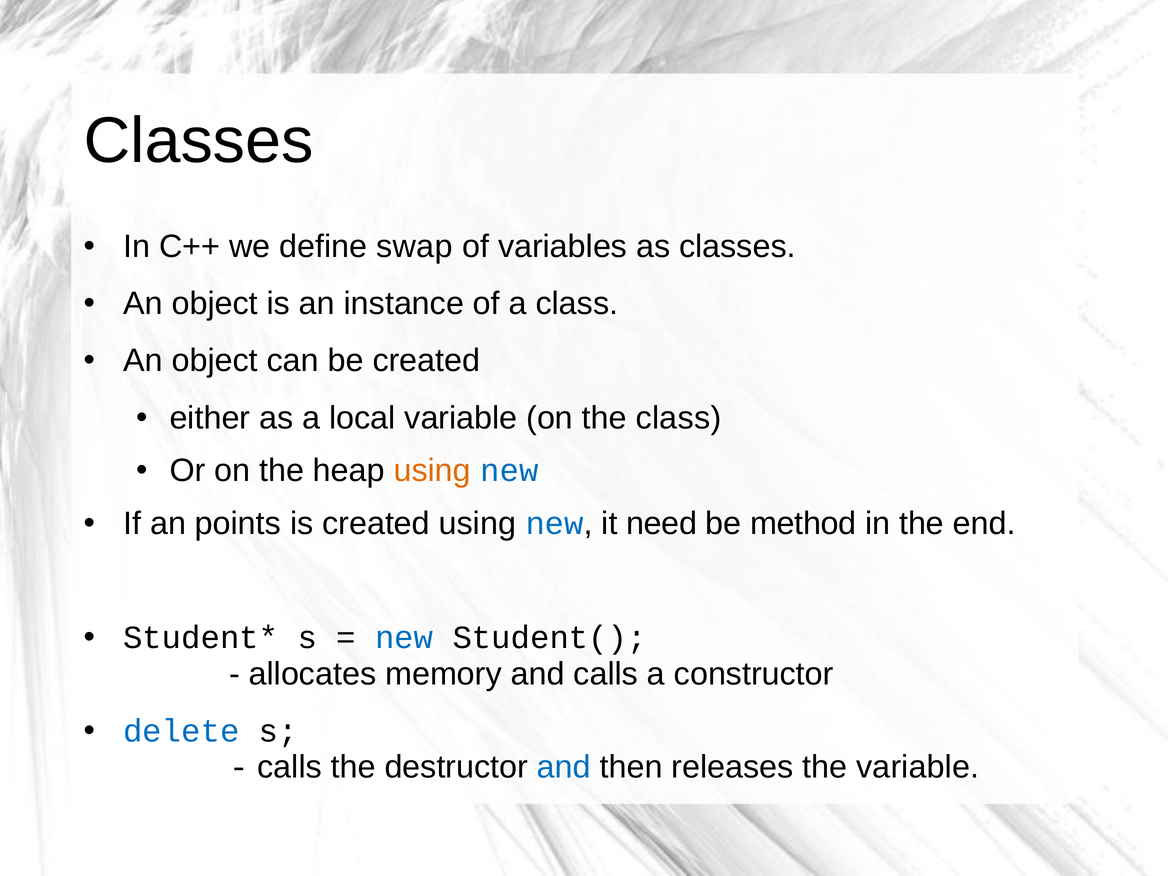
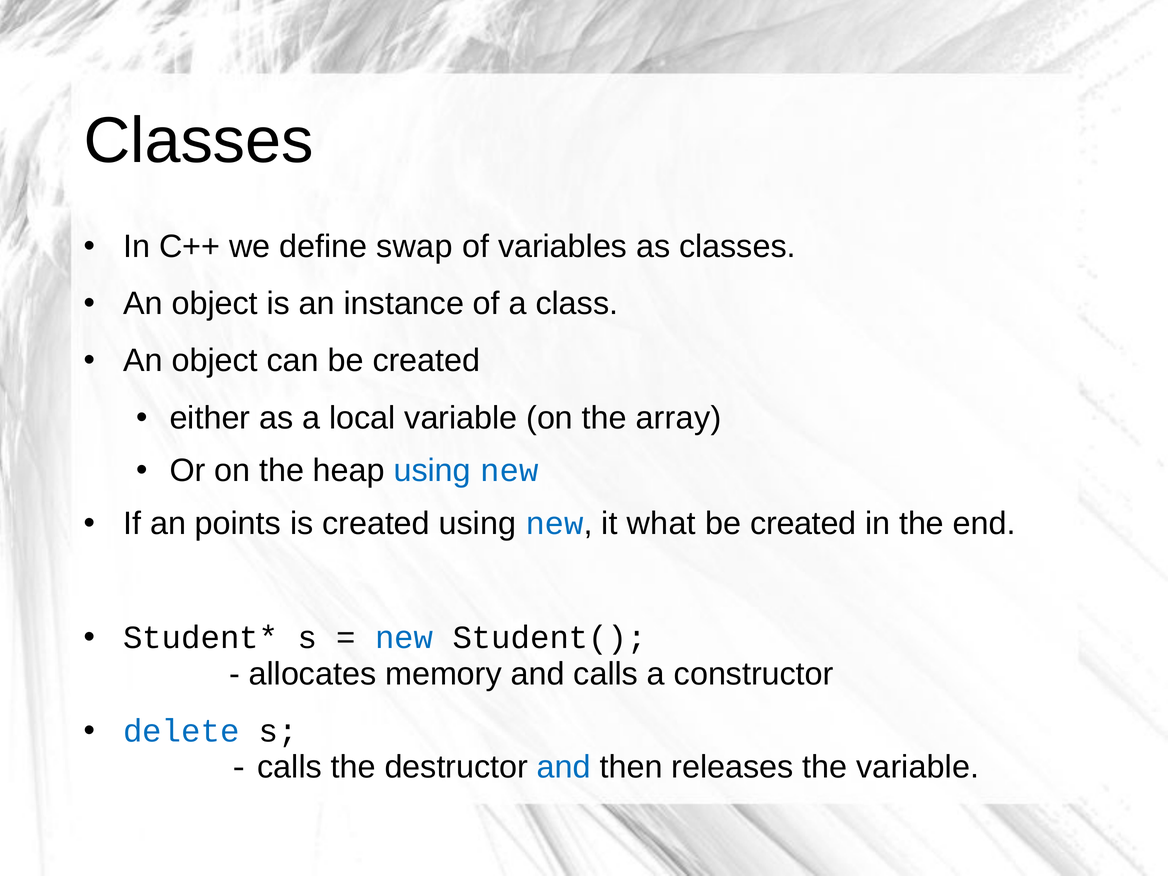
the class: class -> array (678, 418)
using colour: orange -> blue (432, 471)
need: need -> what (661, 524)
method: method -> created (803, 524)
